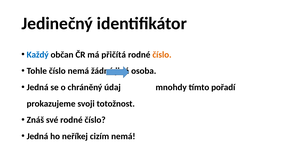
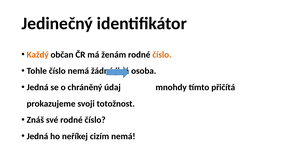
Každý colour: blue -> orange (38, 55)
přičítá: přičítá -> ženám (114, 55)
pořadí: pořadí -> přičítá (223, 87)
